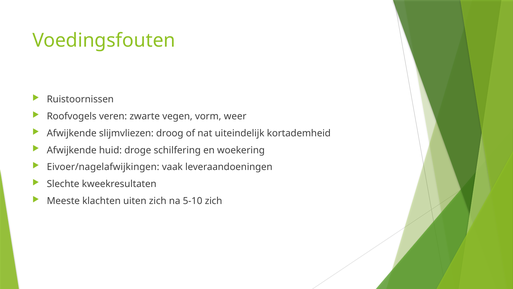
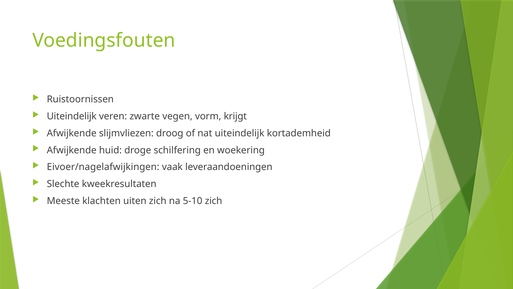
Roofvogels: Roofvogels -> Uiteindelijk (72, 116)
weer: weer -> krijgt (235, 116)
